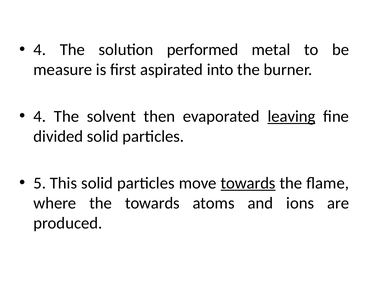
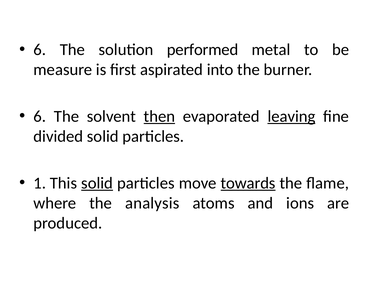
4: 4 -> 6 (40, 50)
4: 4 -> 6 (40, 116)
then underline: none -> present (159, 116)
5: 5 -> 1 (40, 183)
solid underline: none -> present (97, 183)
the towards: towards -> analysis (152, 203)
